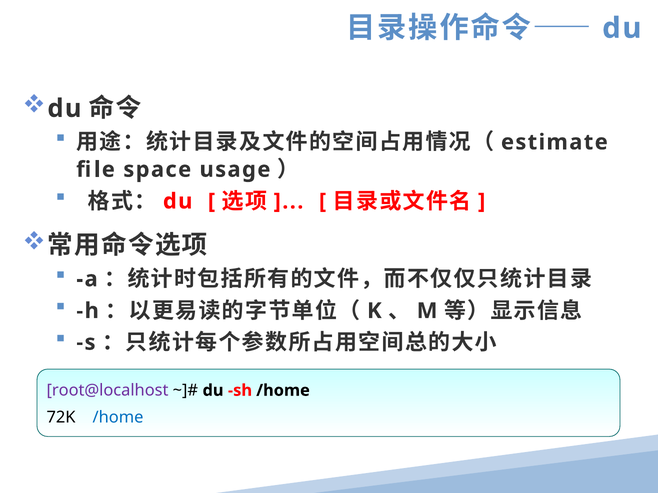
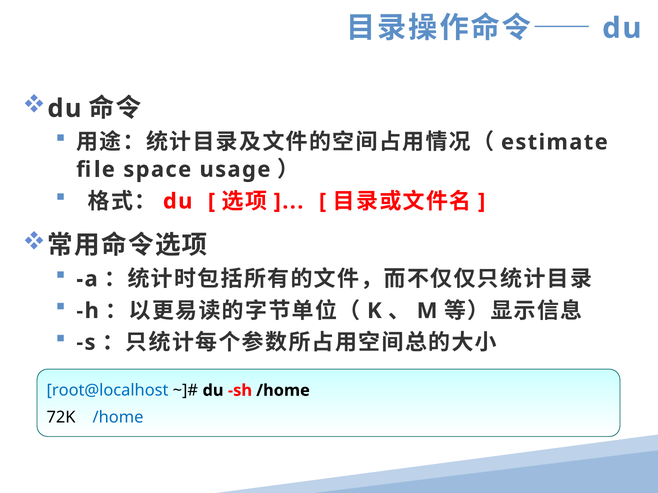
root@localhost colour: purple -> blue (108, 391)
